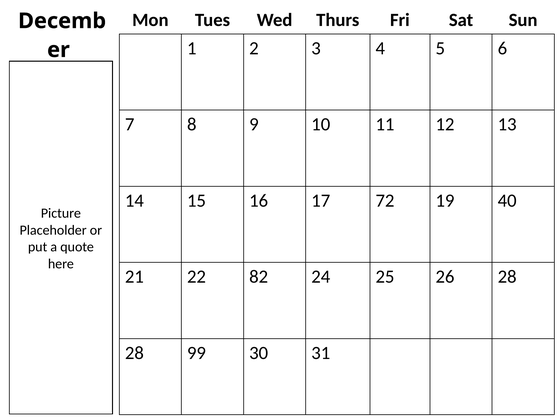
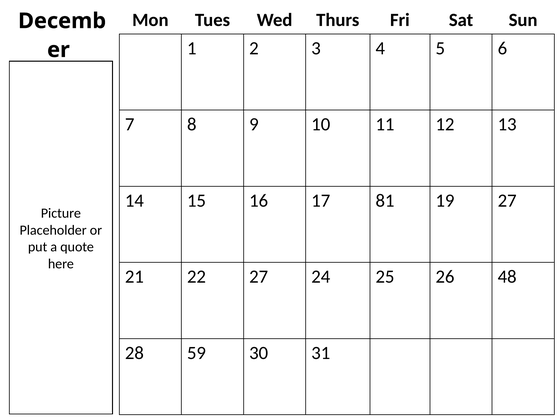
72: 72 -> 81 (385, 201)
19 40: 40 -> 27 (507, 201)
22 82: 82 -> 27 (259, 277)
26 28: 28 -> 48 (507, 277)
99: 99 -> 59 (196, 353)
